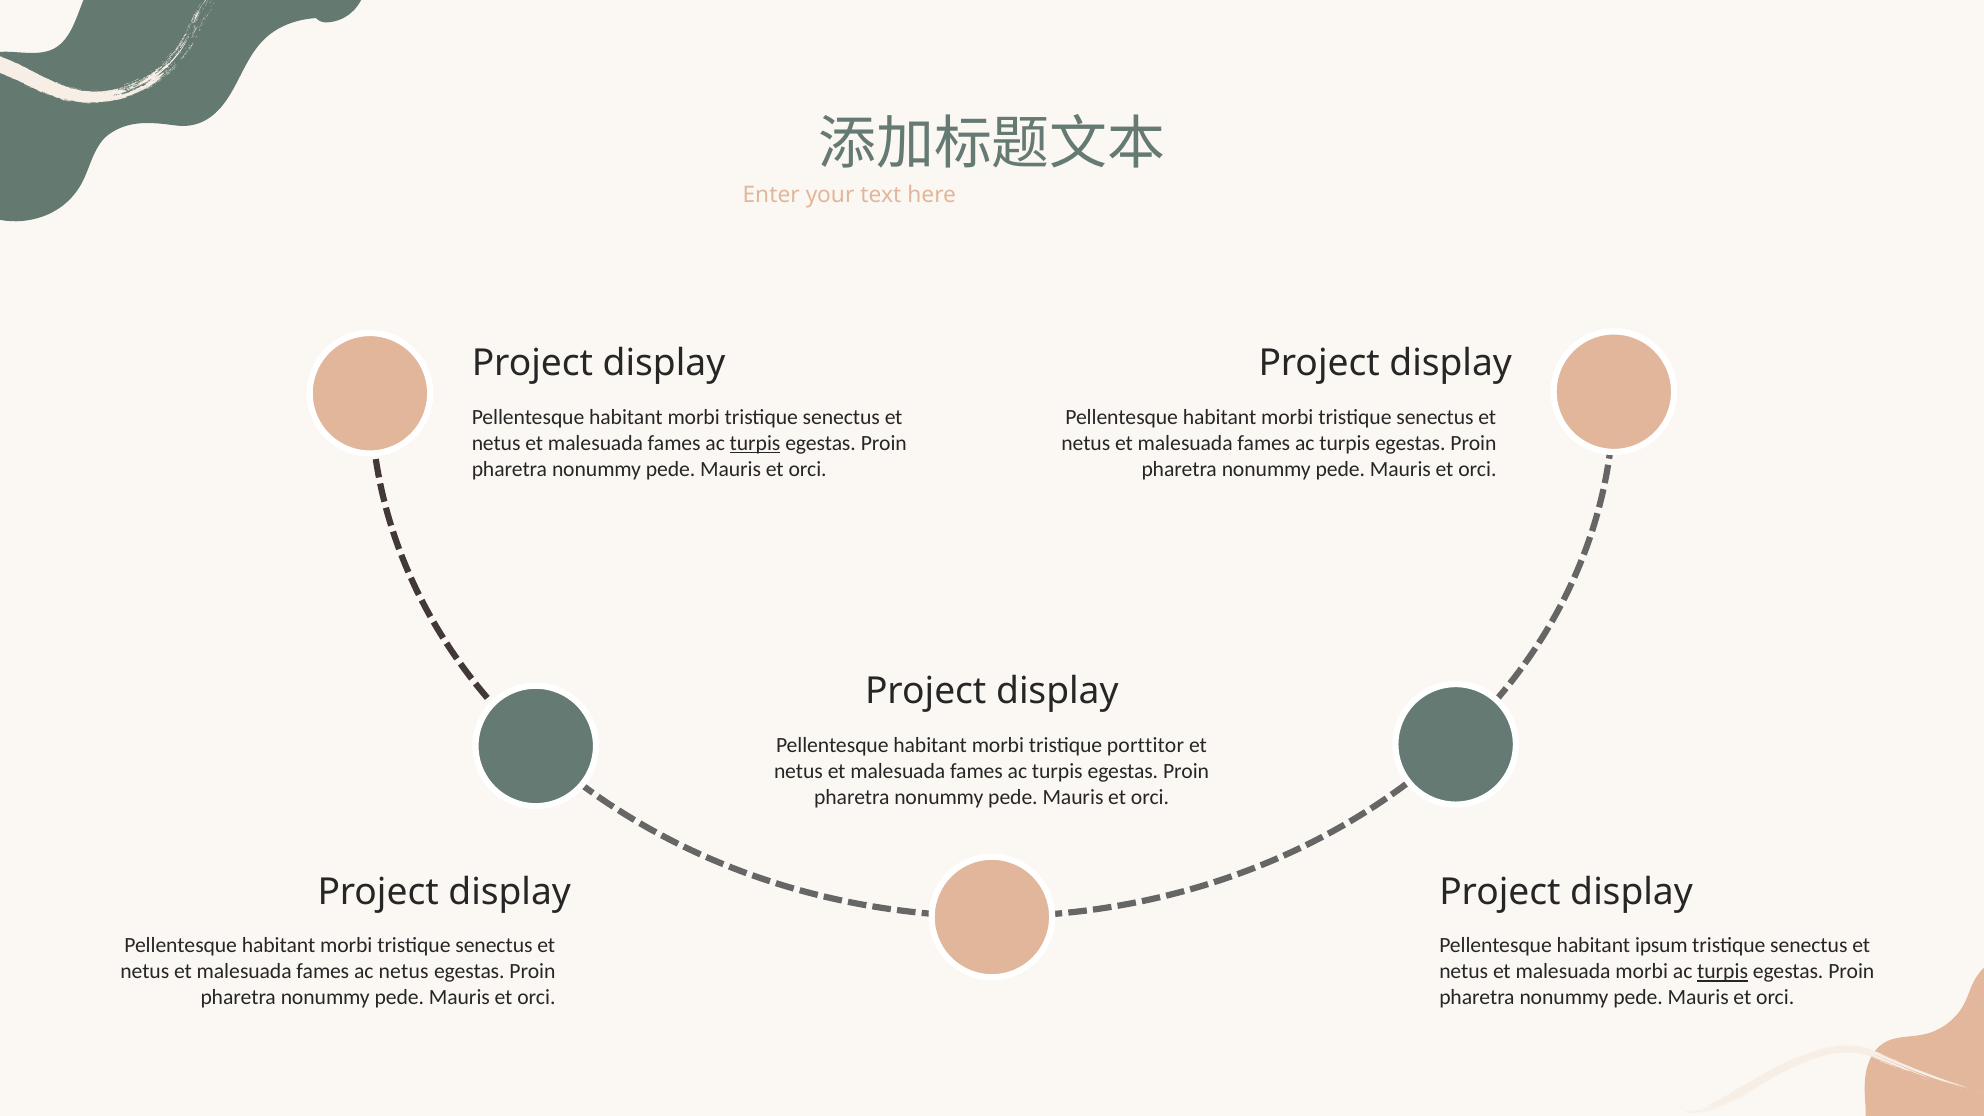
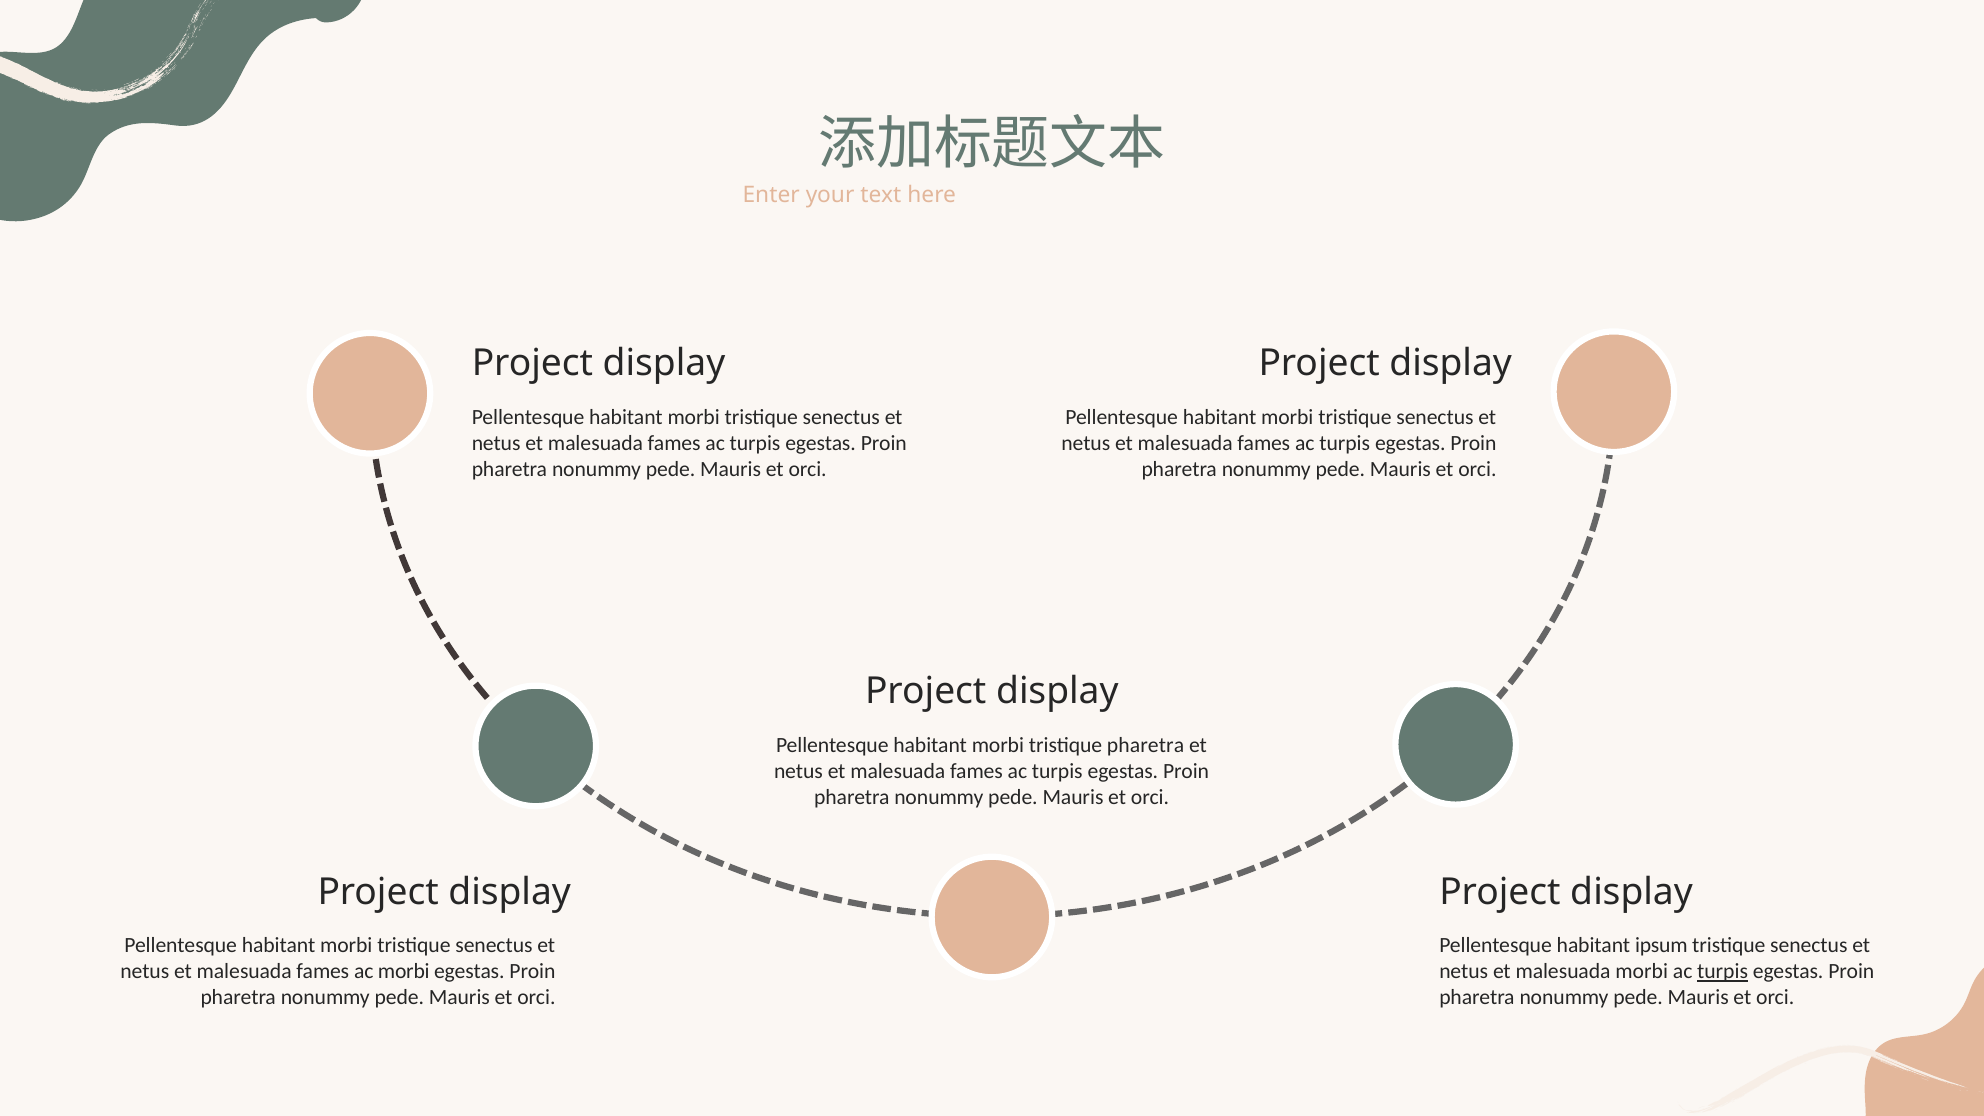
turpis underline: present -> none (755, 443)
tristique porttitor: porttitor -> pharetra (1146, 745)
ac netus: netus -> morbi (404, 972)
